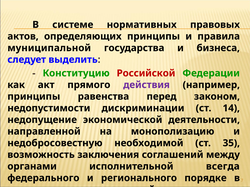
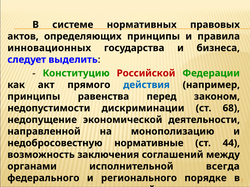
муниципальной: муниципальной -> инновационных (49, 48)
действия colour: purple -> blue (147, 85)
14: 14 -> 68 (231, 108)
необходимой: необходимой -> нормативные (149, 143)
35: 35 -> 44 (231, 143)
